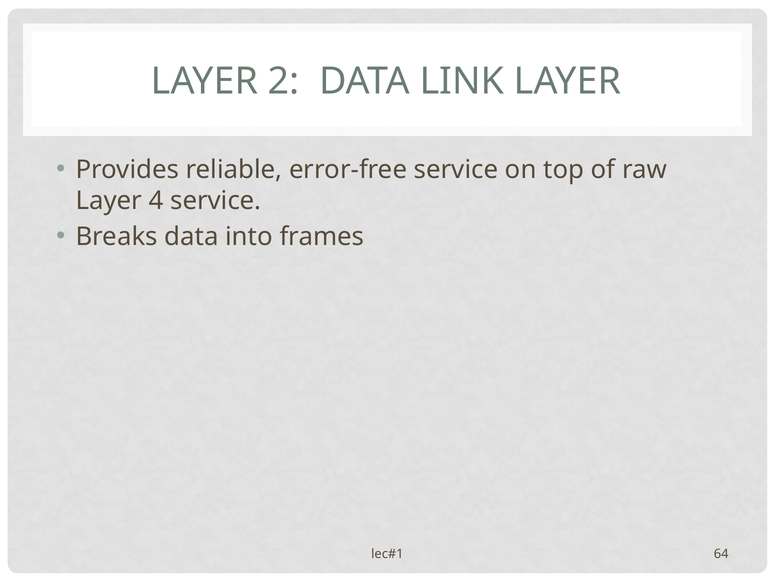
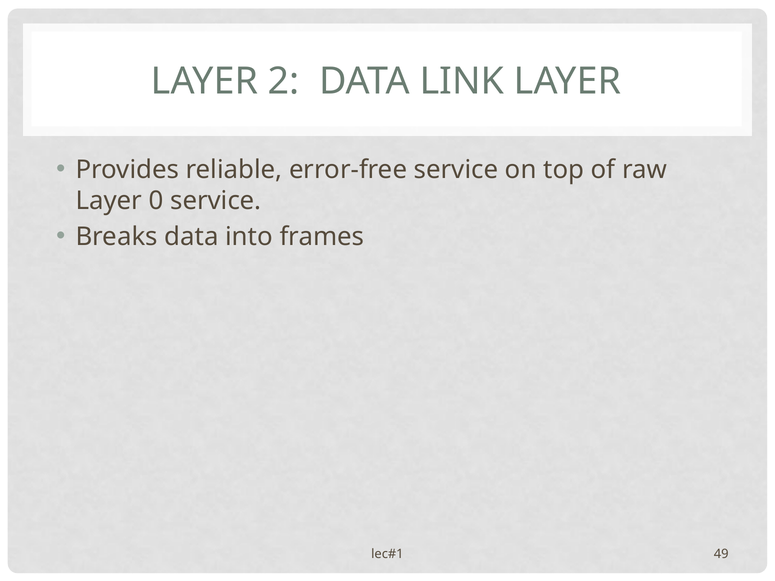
4: 4 -> 0 (156, 201)
64: 64 -> 49 (721, 554)
